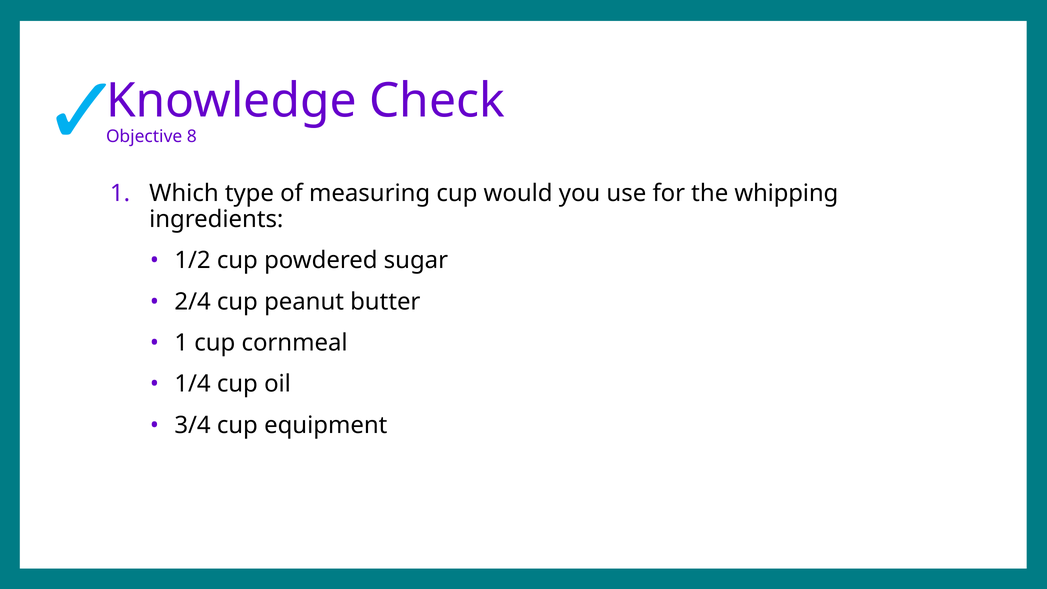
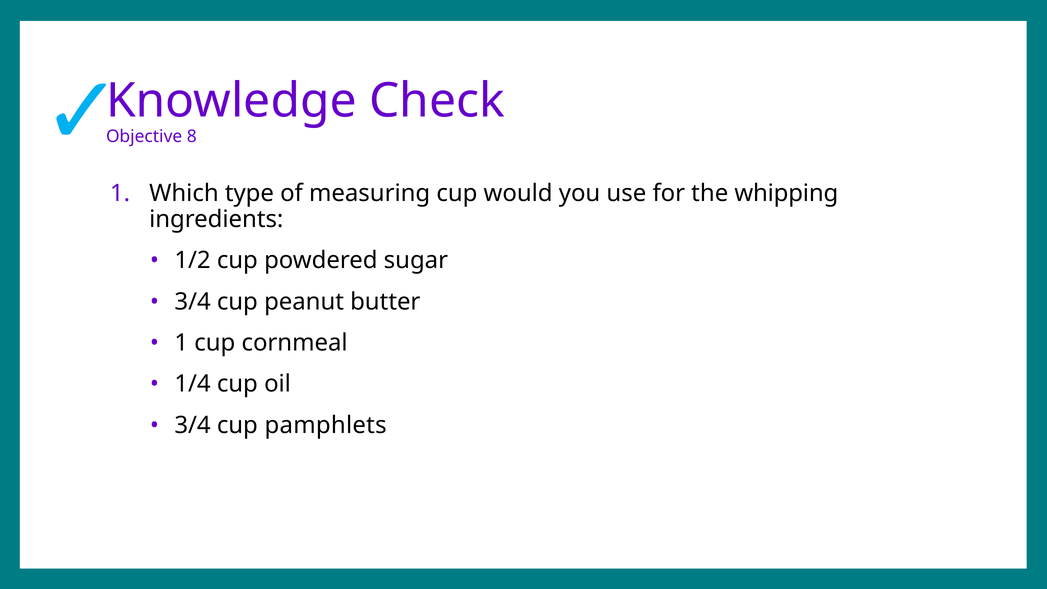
2/4: 2/4 -> 3/4 (193, 302)
equipment: equipment -> pamphlets (326, 425)
